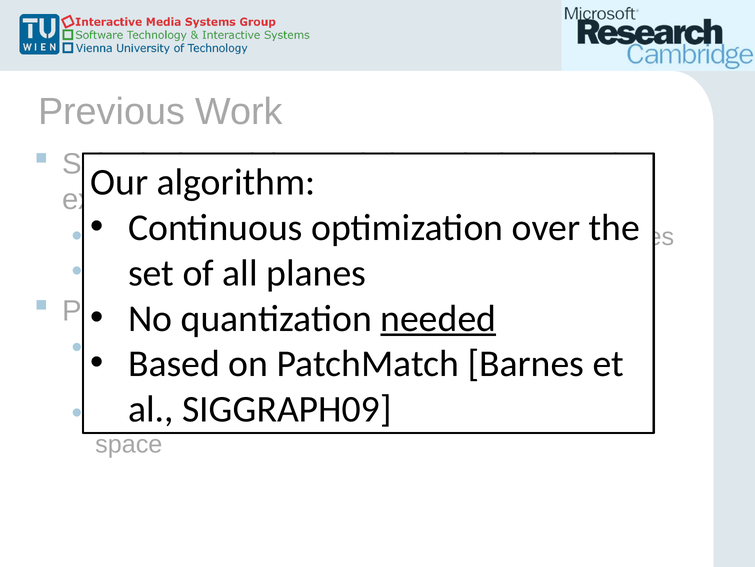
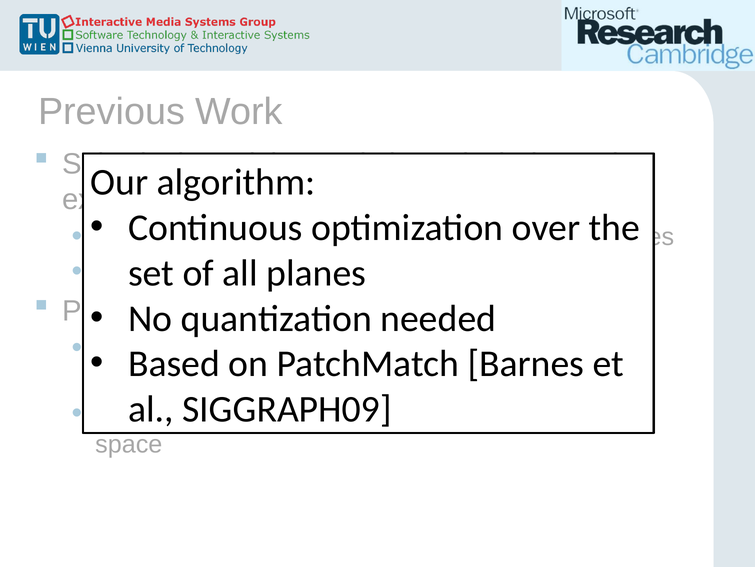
needed underline: present -> none (438, 318)
